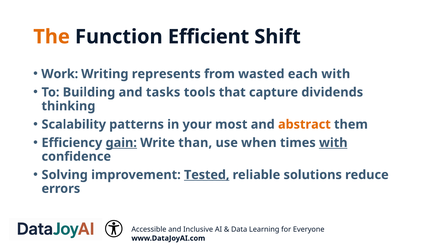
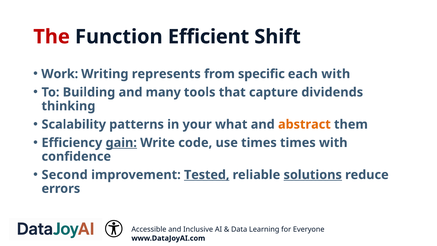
The colour: orange -> red (52, 37)
wasted: wasted -> specific (261, 74)
tasks: tasks -> many (163, 92)
most: most -> what (231, 124)
than: than -> code (195, 143)
use when: when -> times (259, 143)
with underline: present -> none (333, 143)
Solving: Solving -> Second (65, 175)
solutions underline: none -> present (313, 175)
